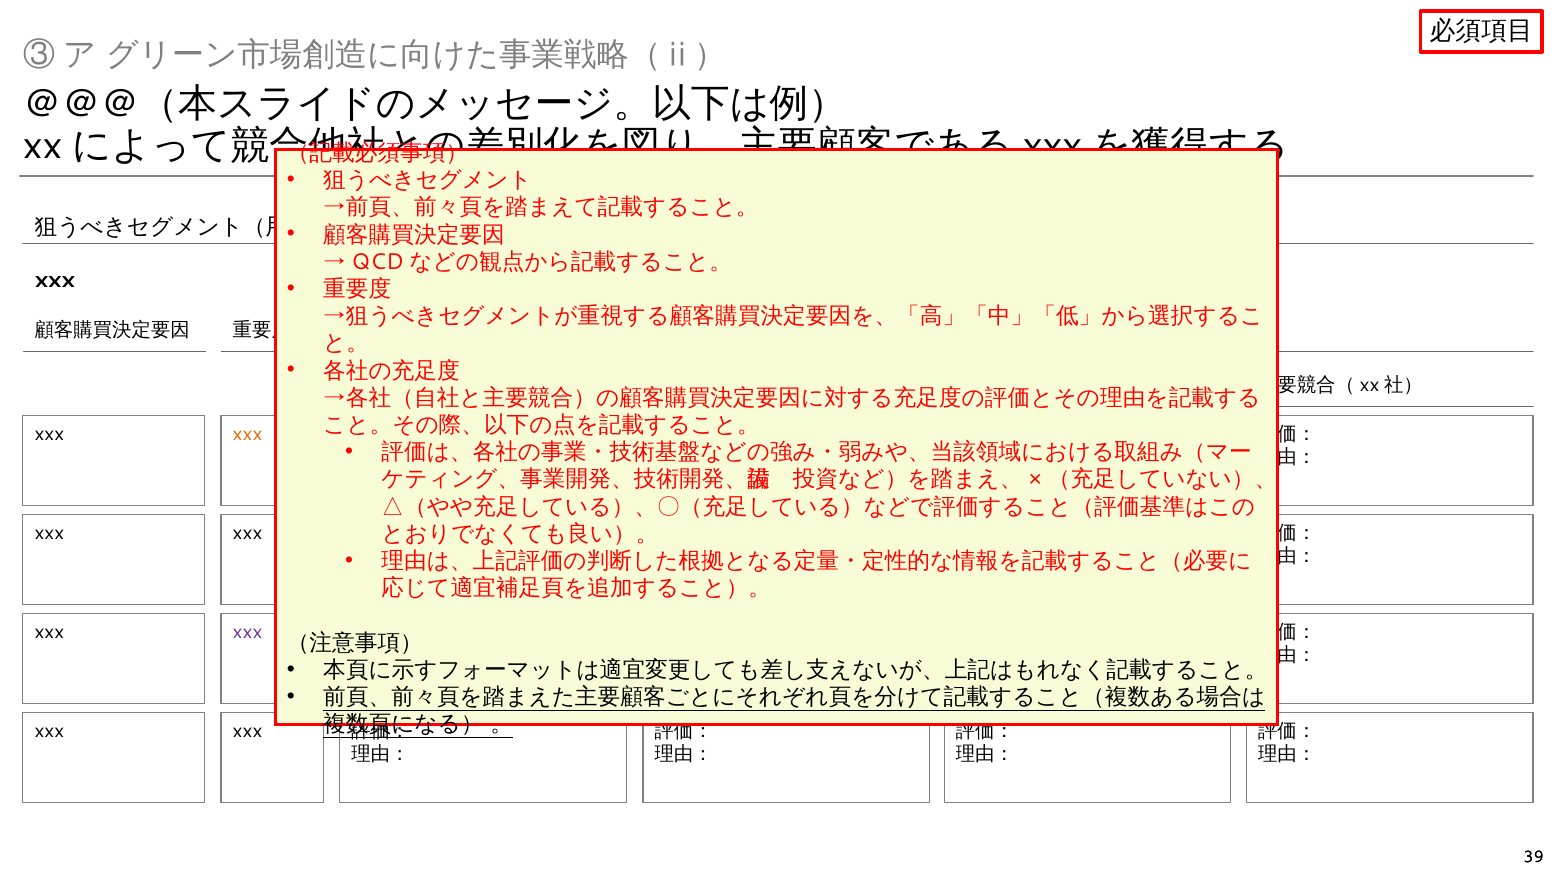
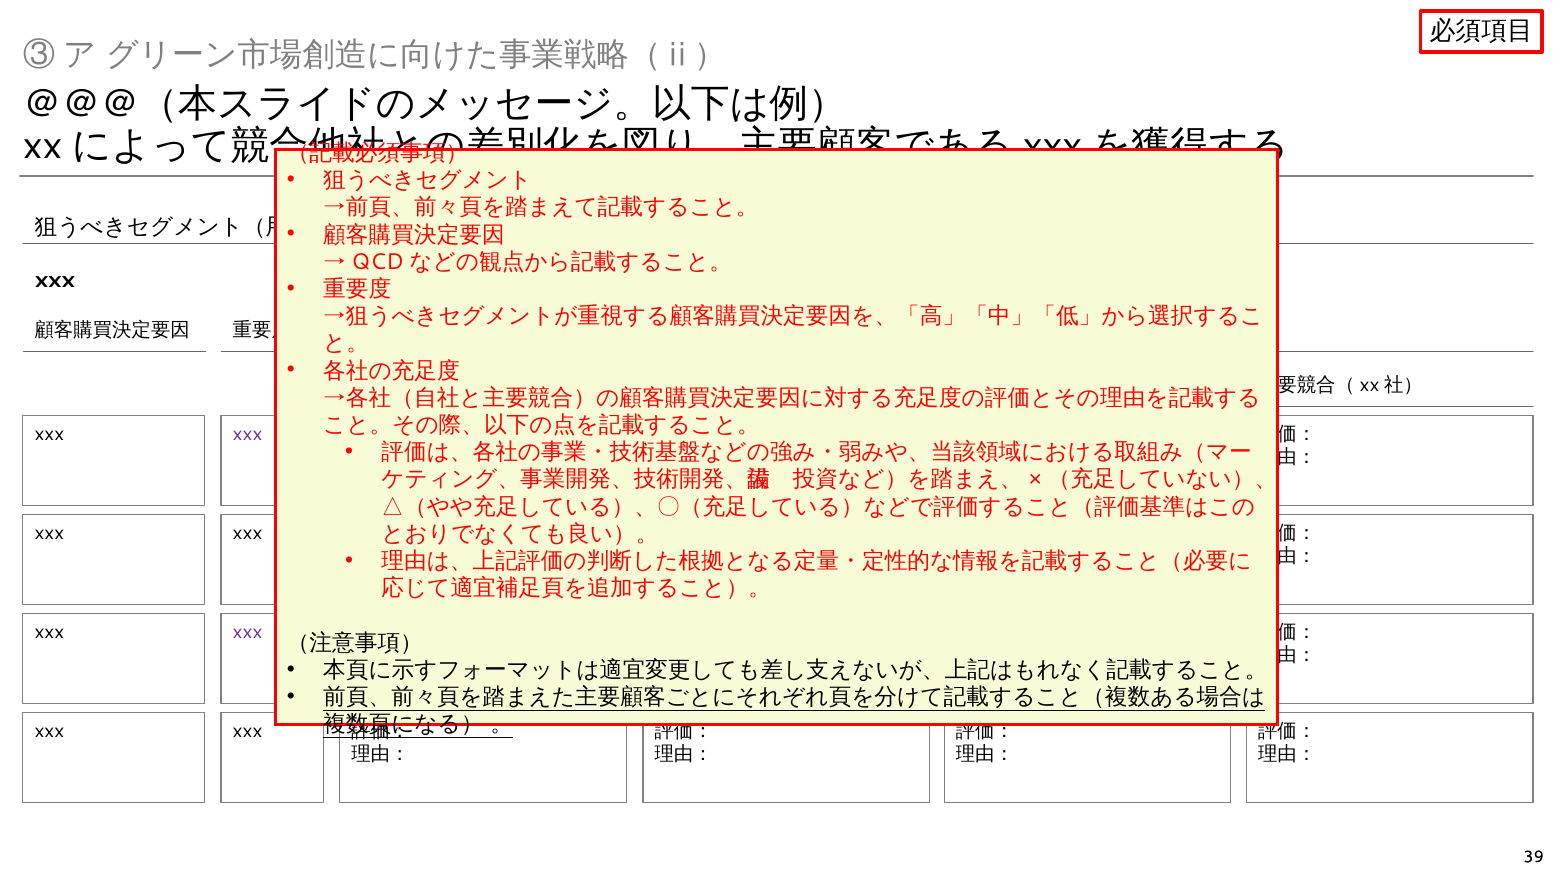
xxx colour: orange -> purple (248, 434)
